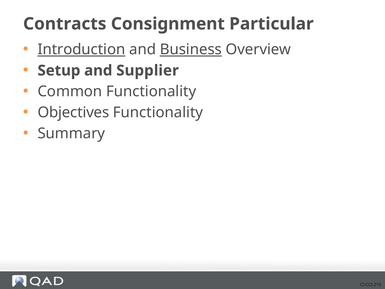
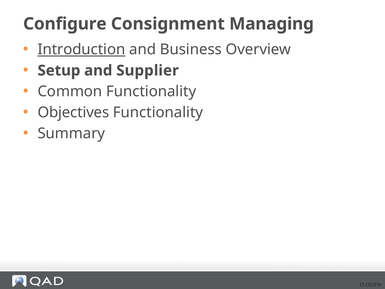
Contracts: Contracts -> Configure (65, 24)
Particular: Particular -> Managing (272, 24)
Business underline: present -> none (191, 50)
